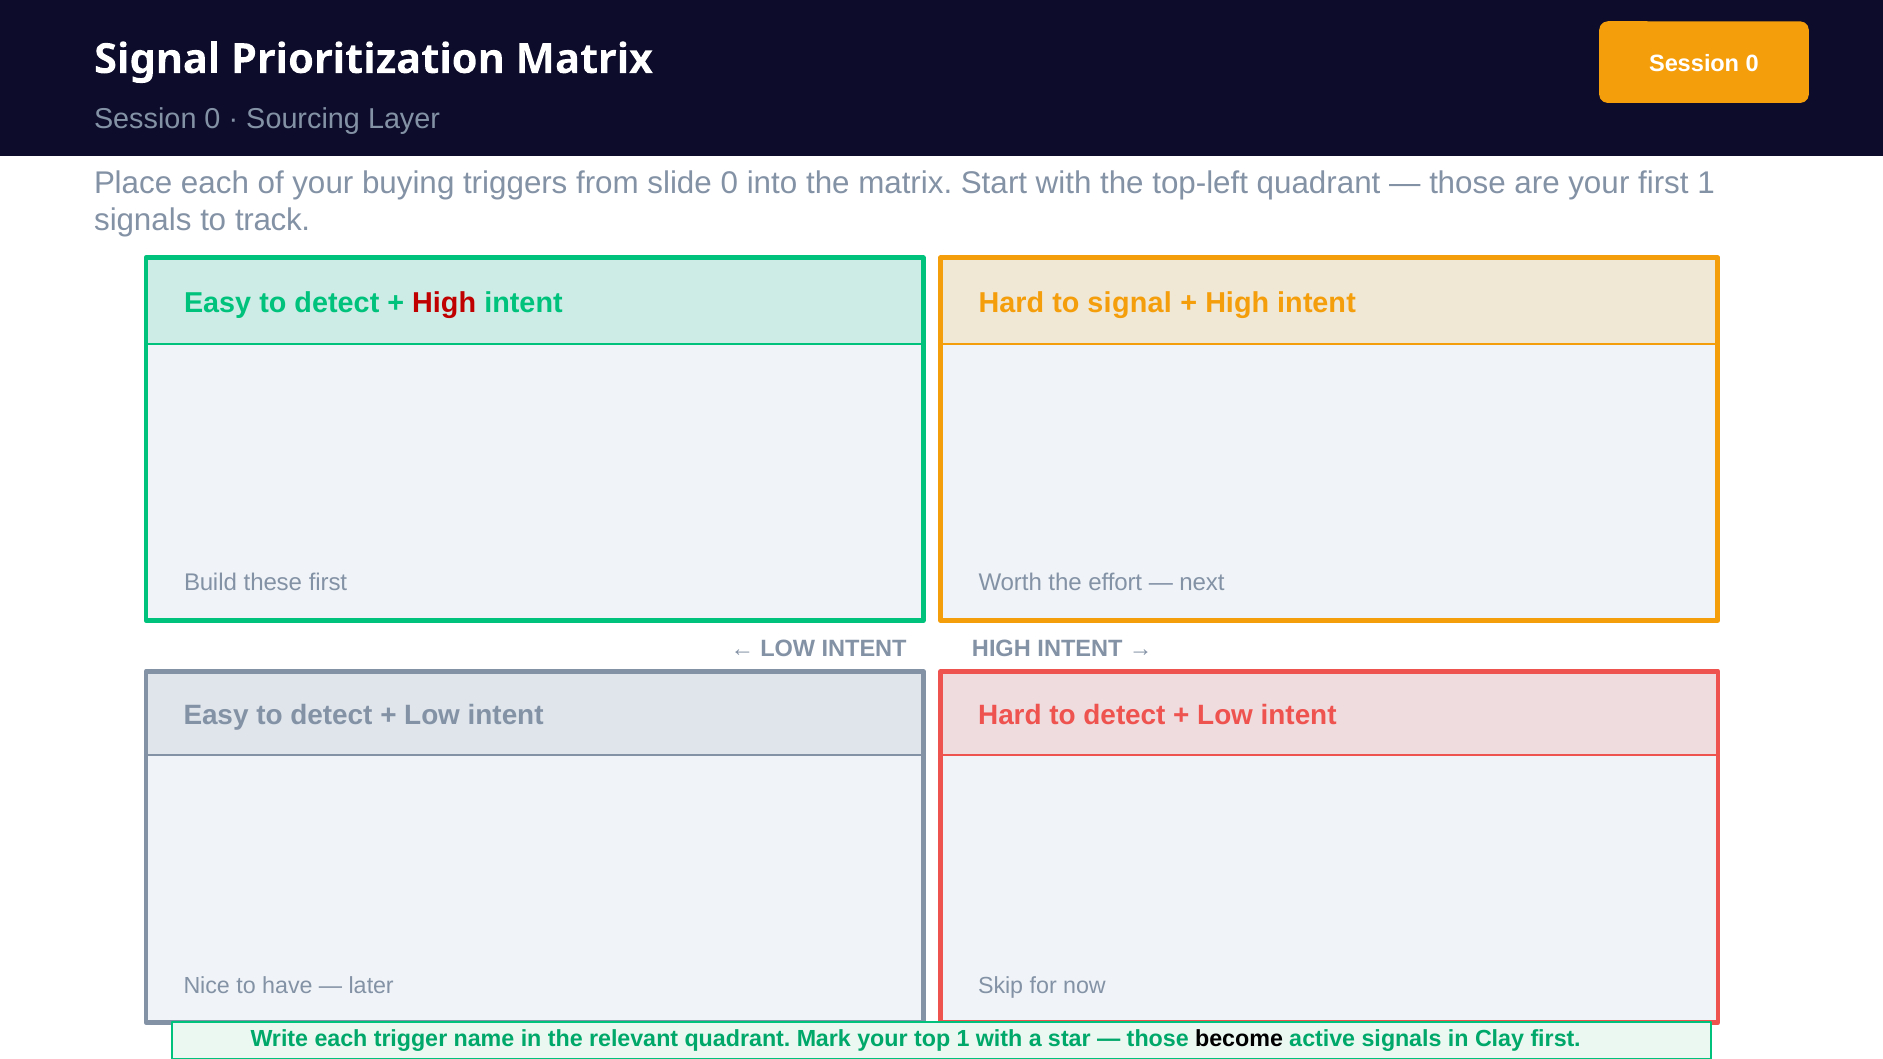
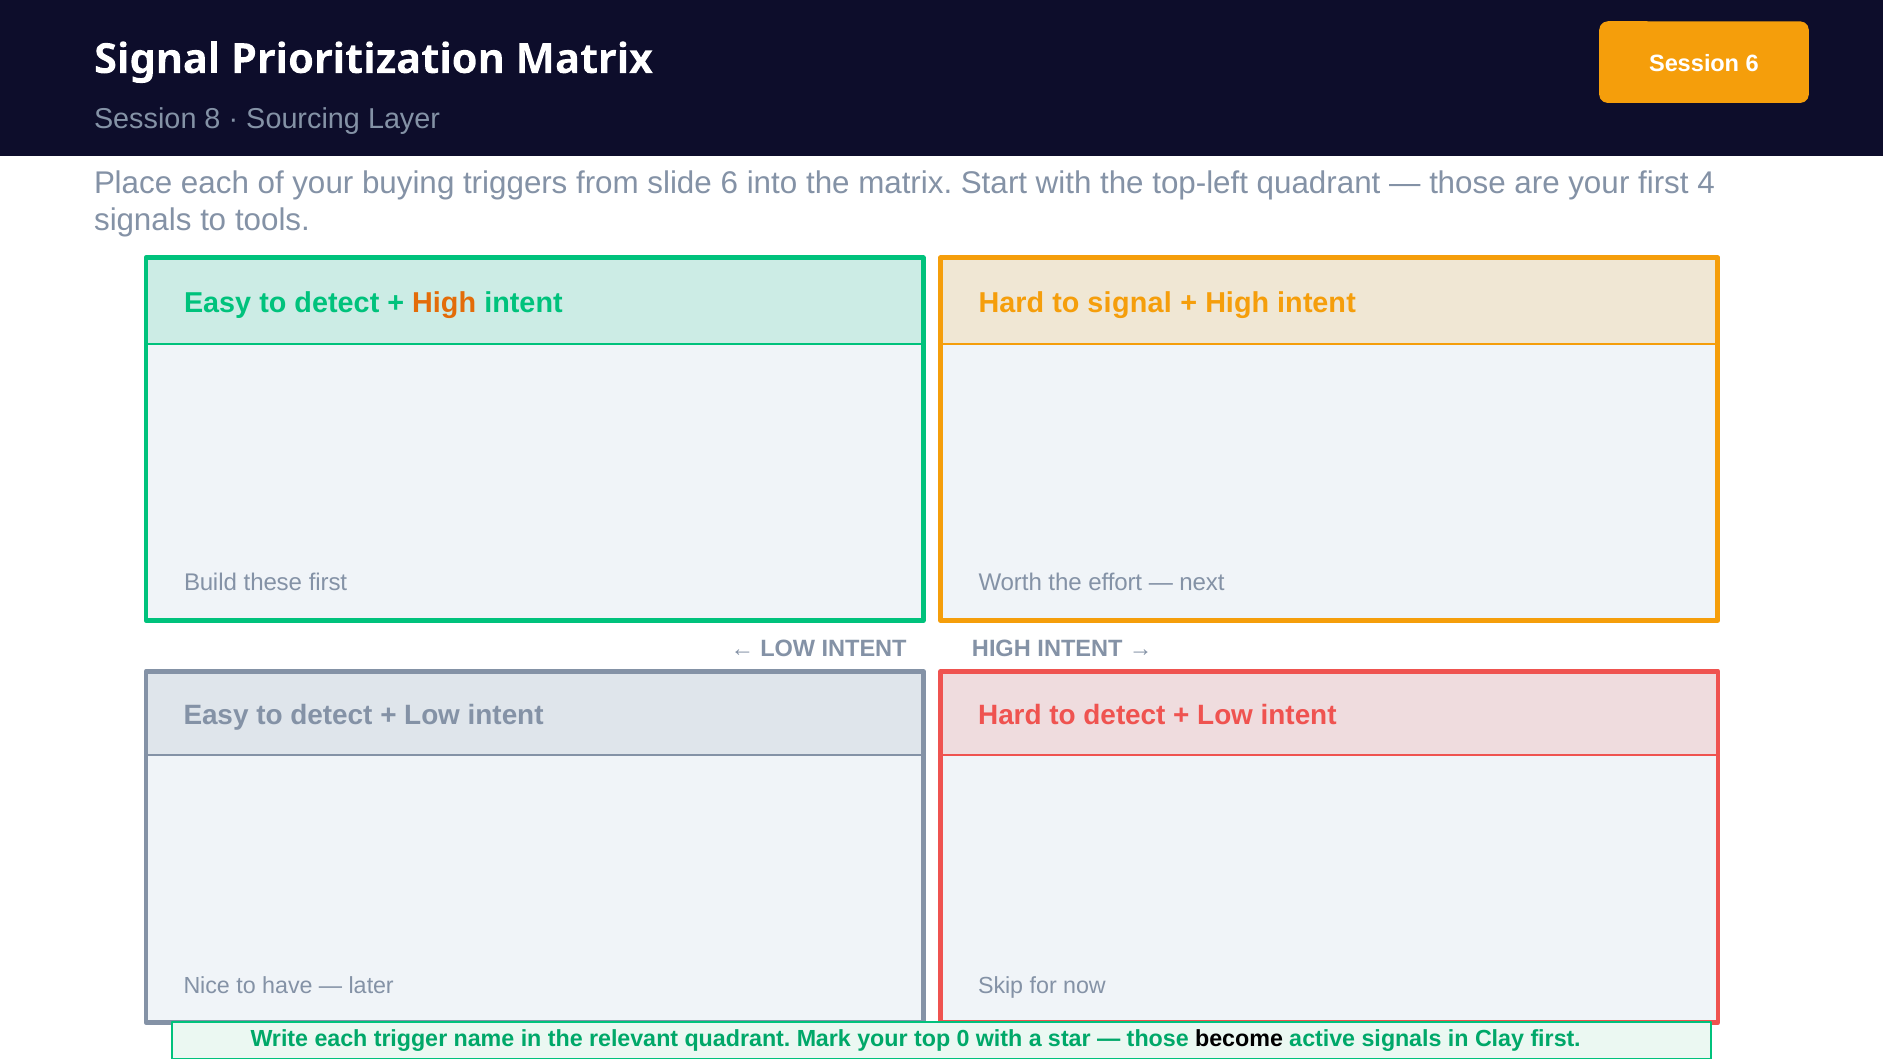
0: 0 -> 6 (1752, 64)
0: 0 -> 8 (212, 119)
slide 0: 0 -> 6 (729, 183)
first 1: 1 -> 4 (1706, 183)
track: track -> tools (272, 221)
High colour: red -> orange (444, 303)
top 1: 1 -> 0 (963, 1039)
